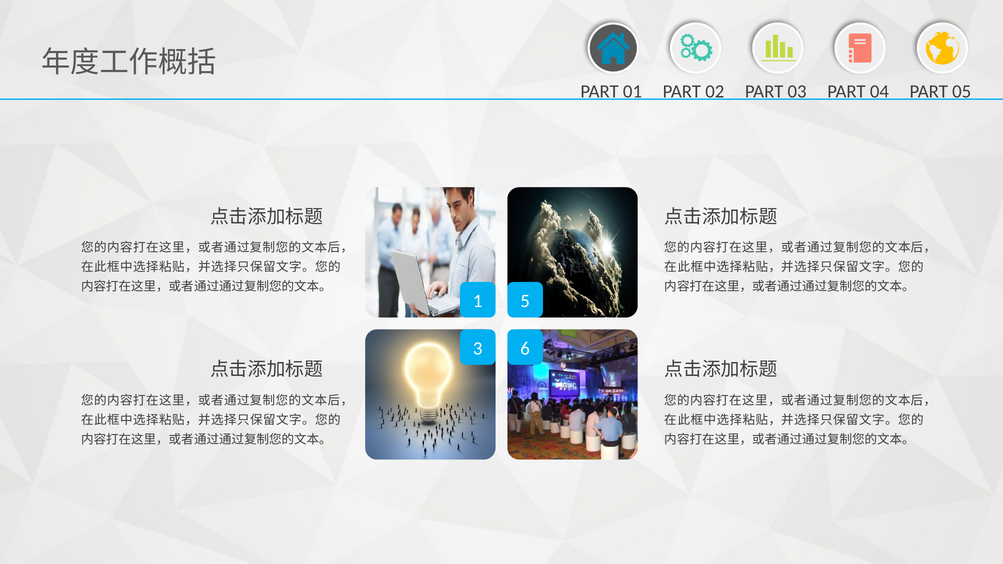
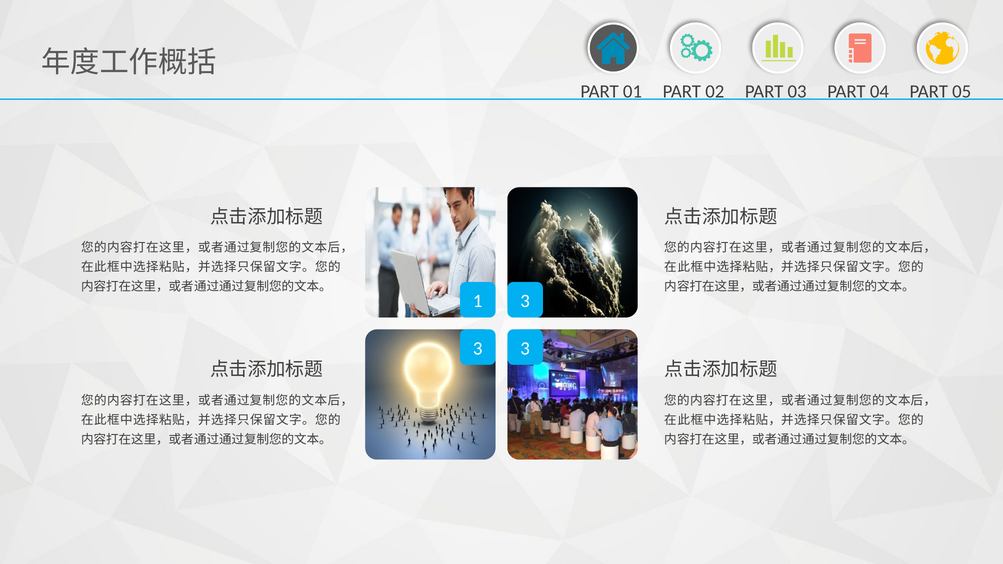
1 5: 5 -> 3 (525, 301)
6: 6 -> 3 (525, 349)
